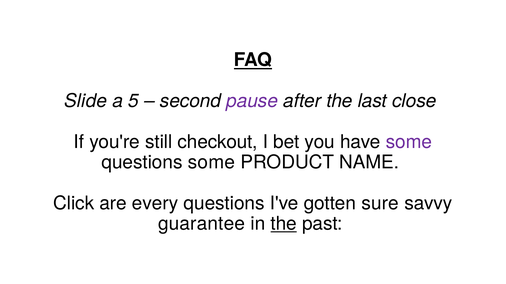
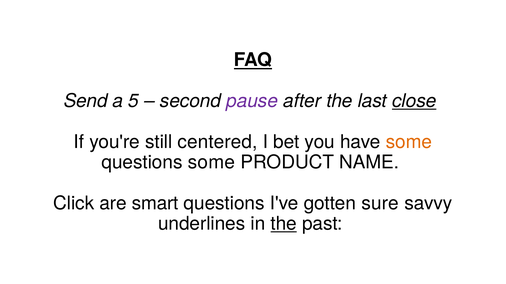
Slide: Slide -> Send (86, 101)
close underline: none -> present (414, 101)
checkout: checkout -> centered (217, 142)
some colour: purple -> orange (409, 142)
every: every -> smart (155, 204)
guarantee: guarantee -> underlines (202, 224)
